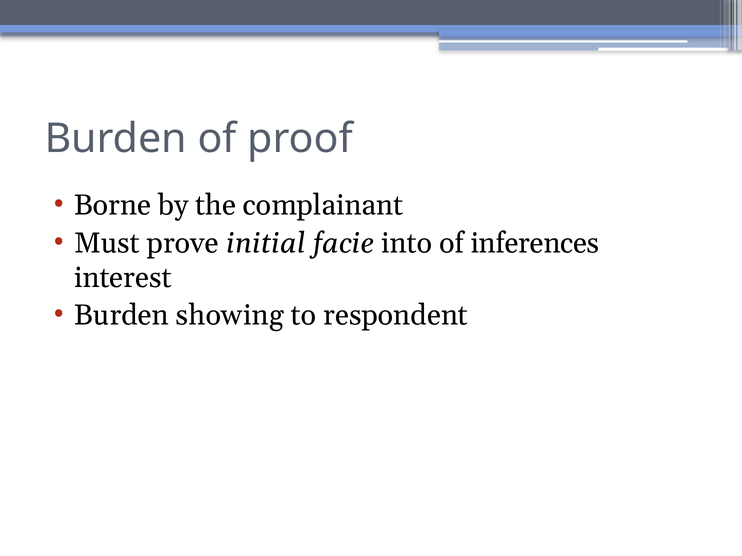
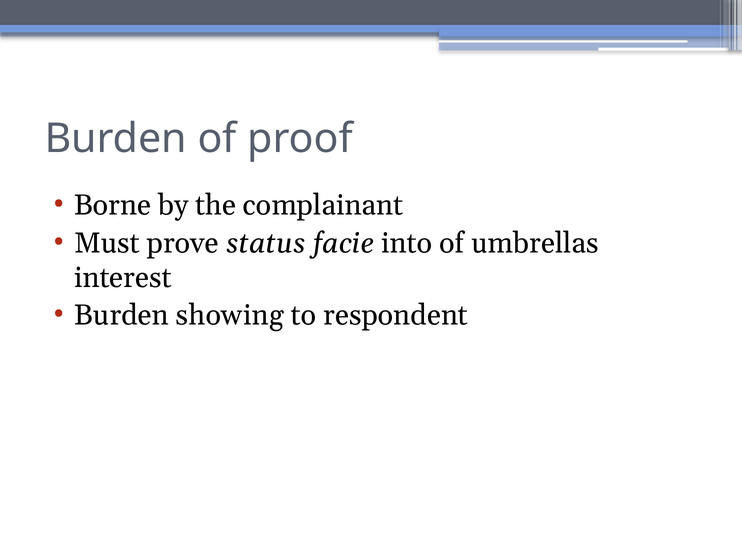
initial: initial -> status (266, 243)
inferences: inferences -> umbrellas (535, 243)
